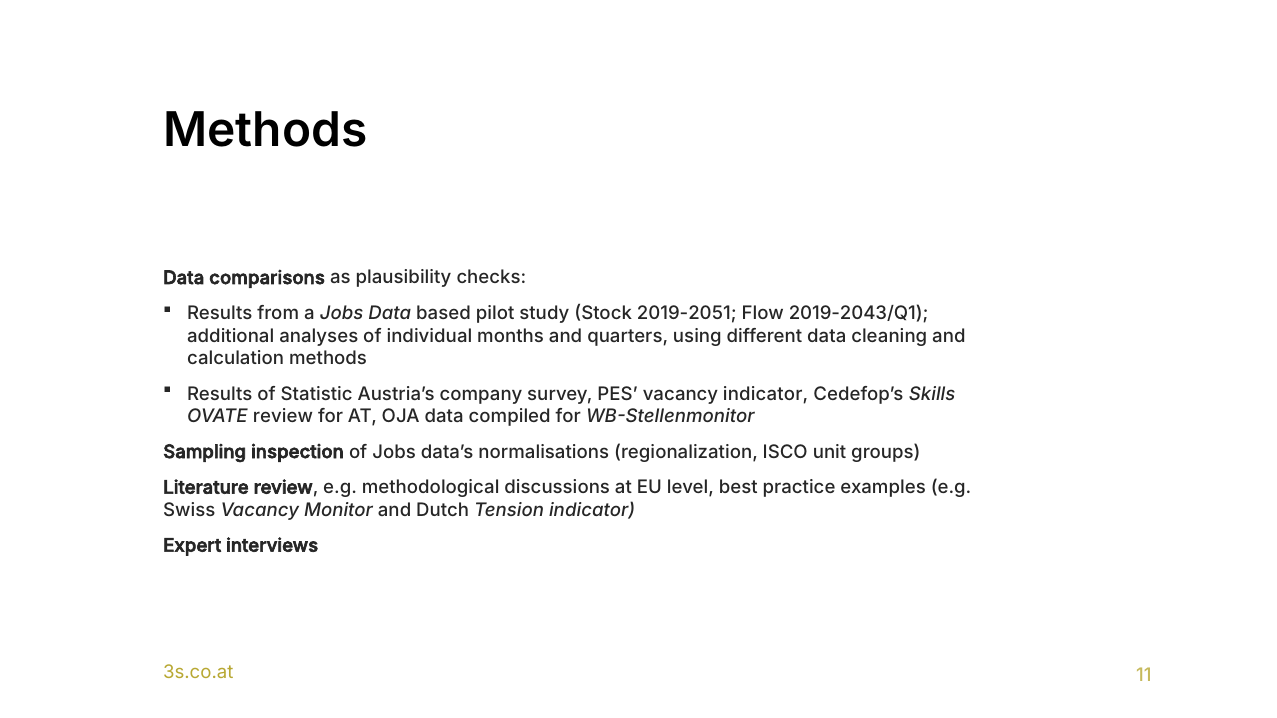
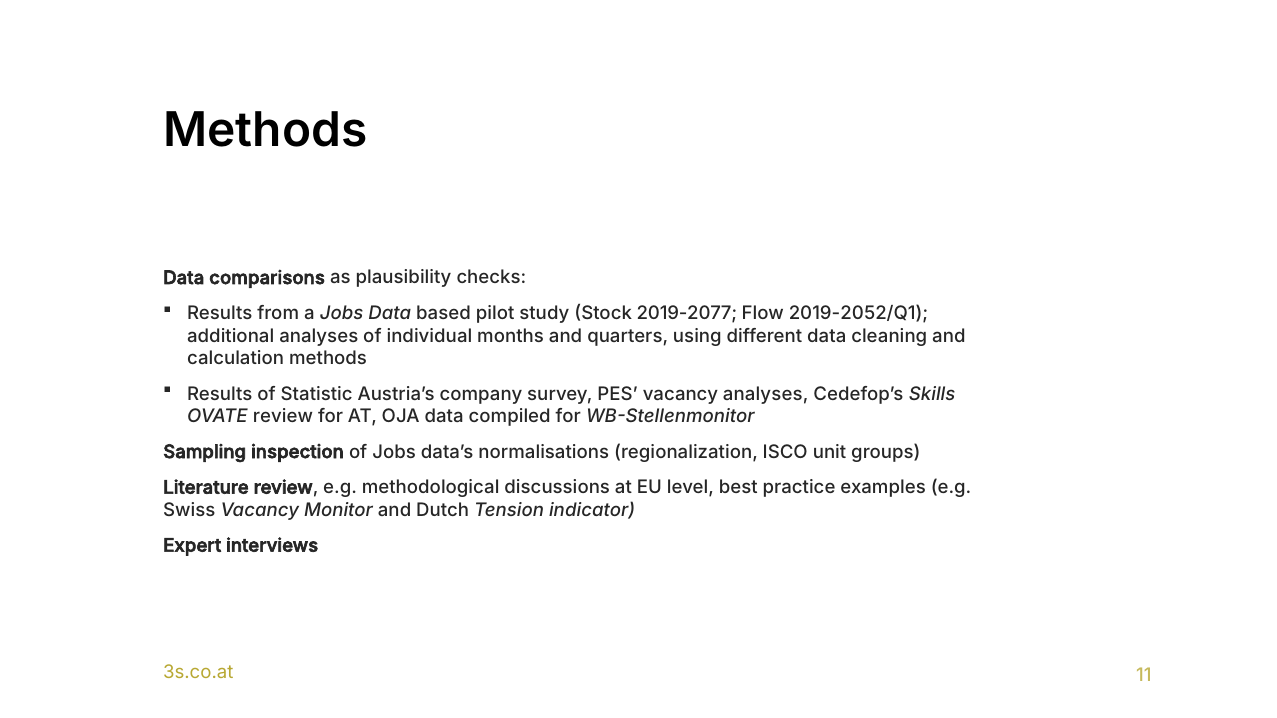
2019-2051: 2019-2051 -> 2019-2077 (687, 314)
2019-2043/Q1: 2019-2043/Q1 -> 2019-2052/Q1 (859, 314)
vacancy indicator: indicator -> analyses (766, 394)
